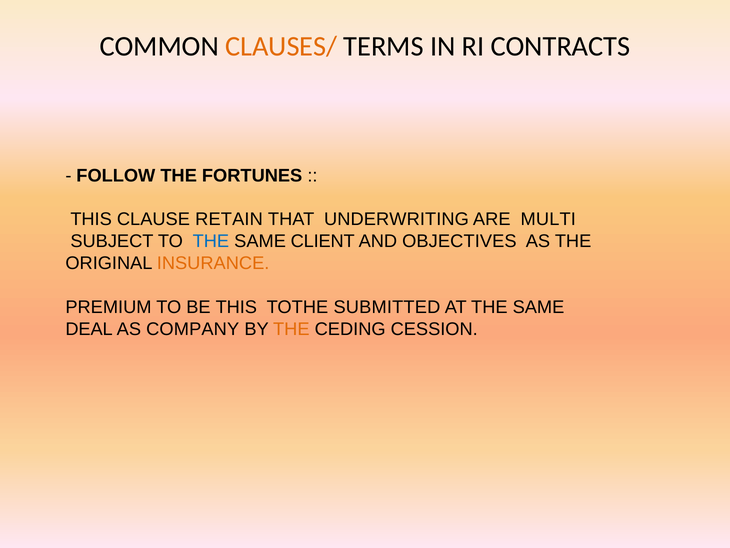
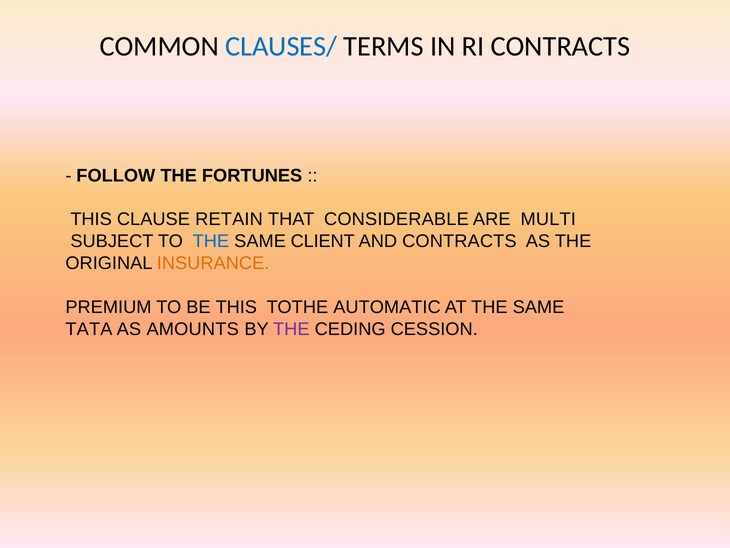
CLAUSES/ colour: orange -> blue (281, 46)
UNDERWRITING: UNDERWRITING -> CONSIDERABLE (396, 219)
AND OBJECTIVES: OBJECTIVES -> CONTRACTS (459, 241)
SUBMITTED: SUBMITTED -> AUTOMATIC (387, 307)
DEAL: DEAL -> TATA (89, 329)
COMPANY: COMPANY -> AMOUNTS (193, 329)
THE colour: orange -> purple (291, 329)
